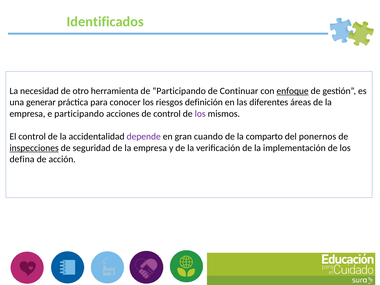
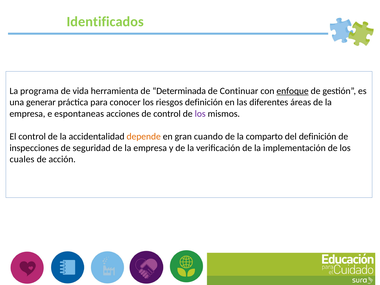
necesidad: necesidad -> programa (39, 91)
otro: otro -> vida (81, 91)
de Participando: Participando -> Determinada (179, 91)
e participando: participando -> espontaneas (79, 114)
depende colour: purple -> orange (144, 137)
del ponernos: ponernos -> definición (318, 137)
inspecciones underline: present -> none (34, 148)
defina: defina -> cuales (22, 159)
